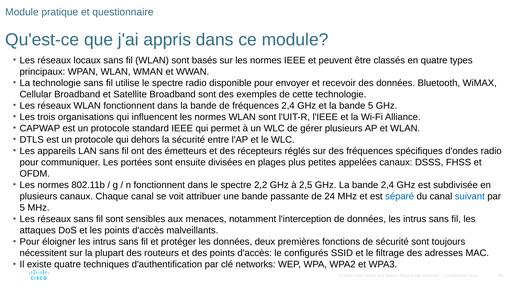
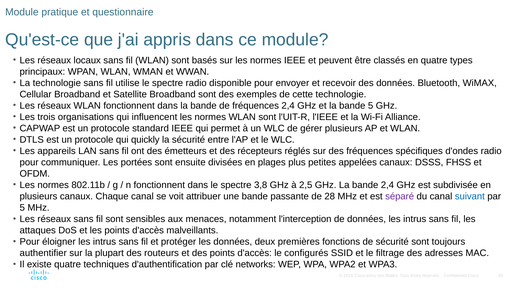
dehors: dehors -> quickly (145, 140)
2,2: 2,2 -> 3,8 (261, 185)
24: 24 -> 28 (330, 197)
séparé colour: blue -> purple (400, 197)
nécessitent: nécessitent -> authentifier (43, 253)
